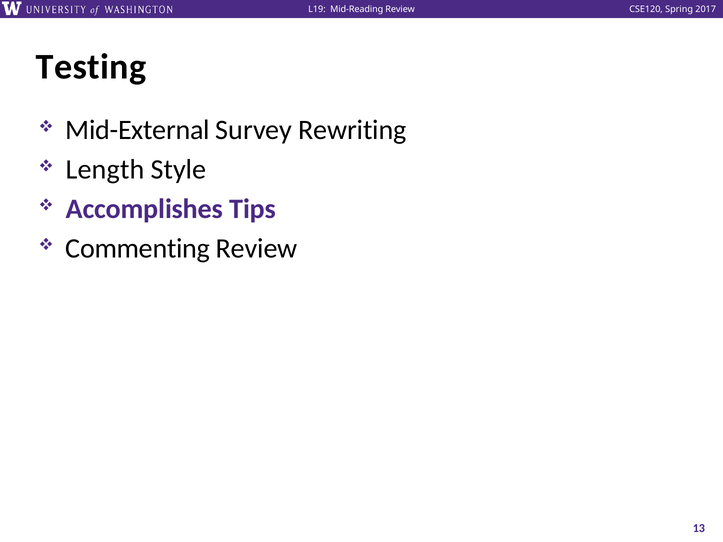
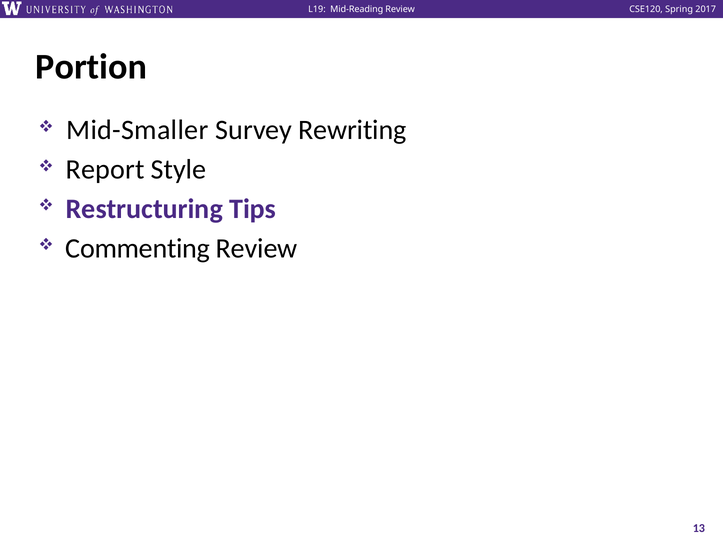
Testing: Testing -> Portion (91, 67)
Mid-External: Mid-External -> Mid-Smaller (137, 130)
Length: Length -> Report (105, 170)
Accomplishes: Accomplishes -> Restructuring (144, 209)
